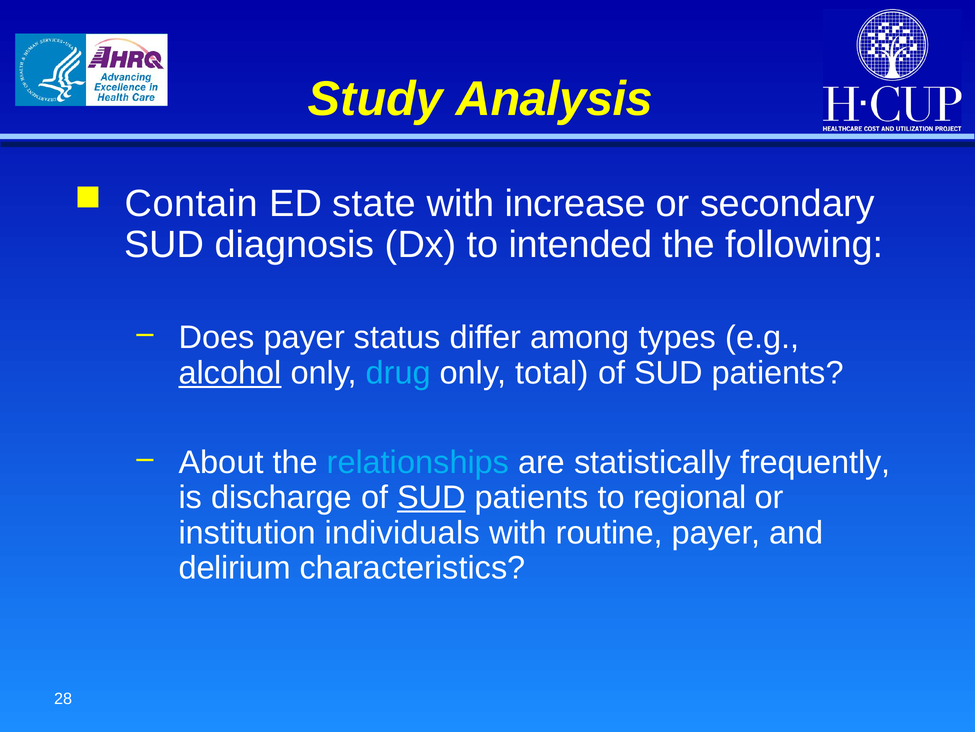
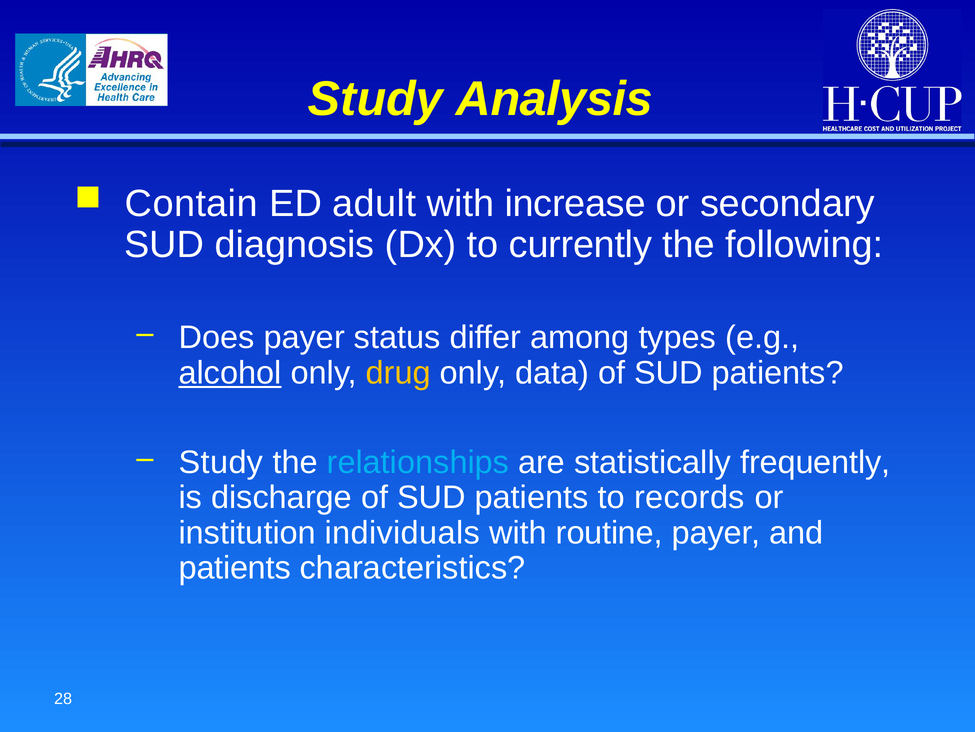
state: state -> adult (374, 204)
intended: intended -> currently (580, 245)
drug colour: light blue -> yellow (398, 372)
total: total -> data (552, 372)
About: About -> Study (221, 462)
SUD underline: present -> none (431, 497)
regional: regional -> records (689, 497)
delirium: delirium -> patients (235, 567)
